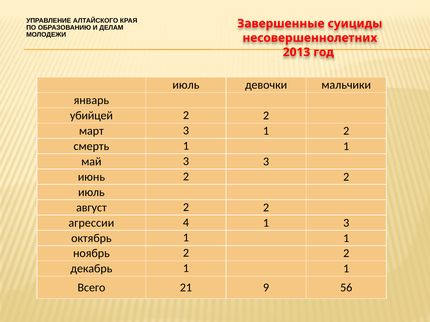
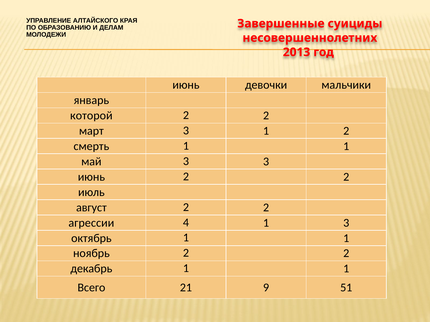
июль: июль -> июнь (186, 85)
убийцей: убийцей -> которой (91, 116)
56: 56 -> 51 (346, 288)
